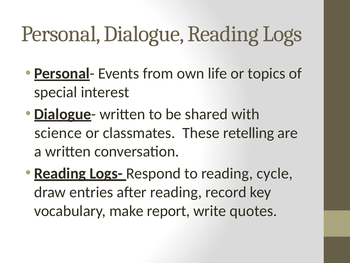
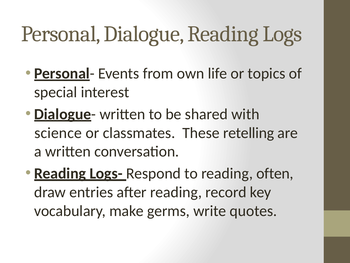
cycle: cycle -> often (275, 173)
report: report -> germs (168, 210)
